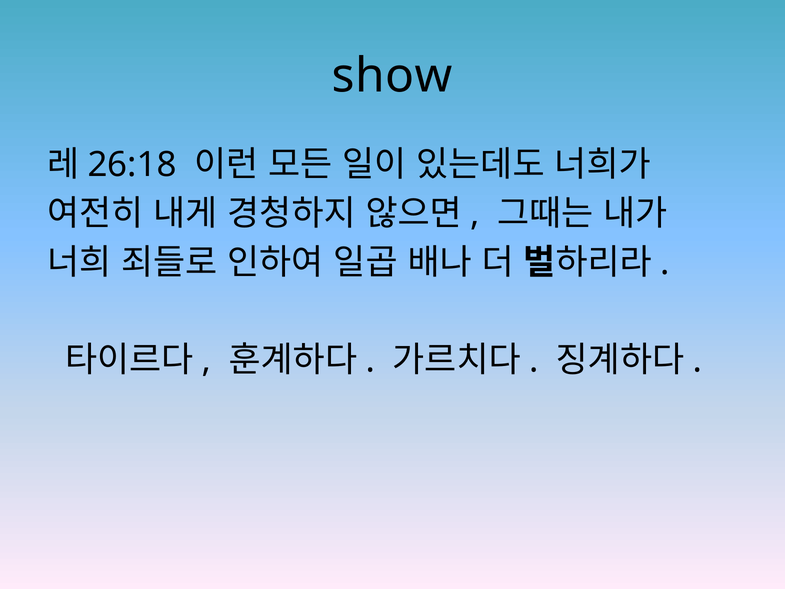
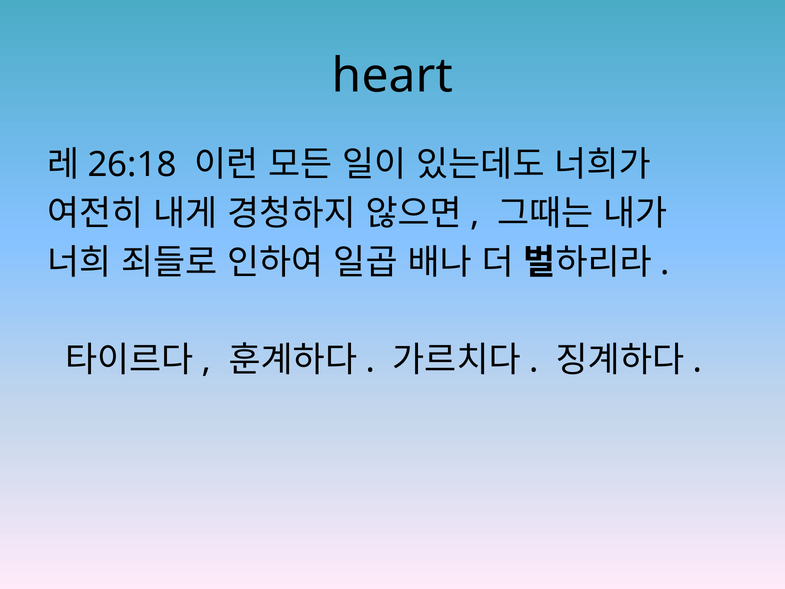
show: show -> heart (392, 76)
